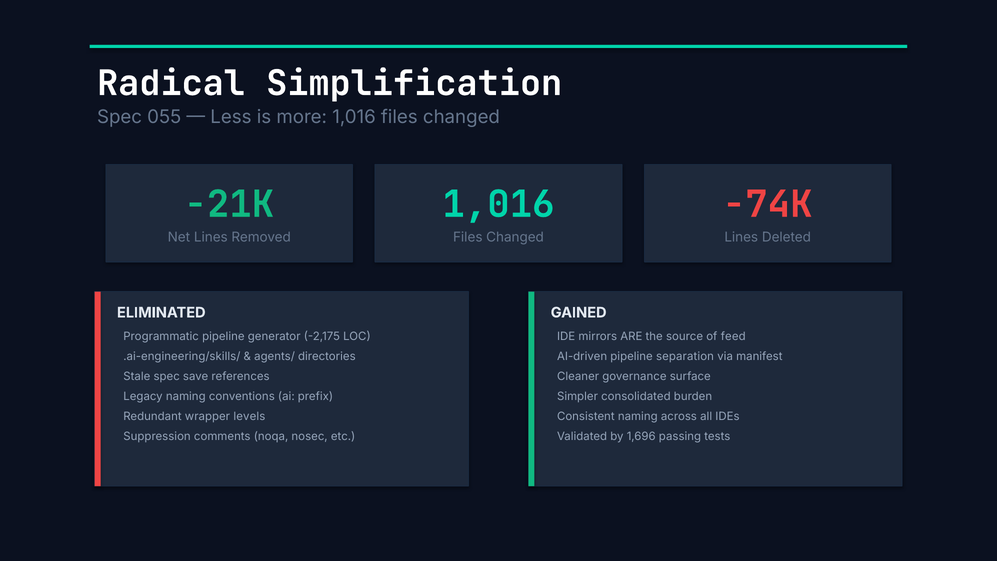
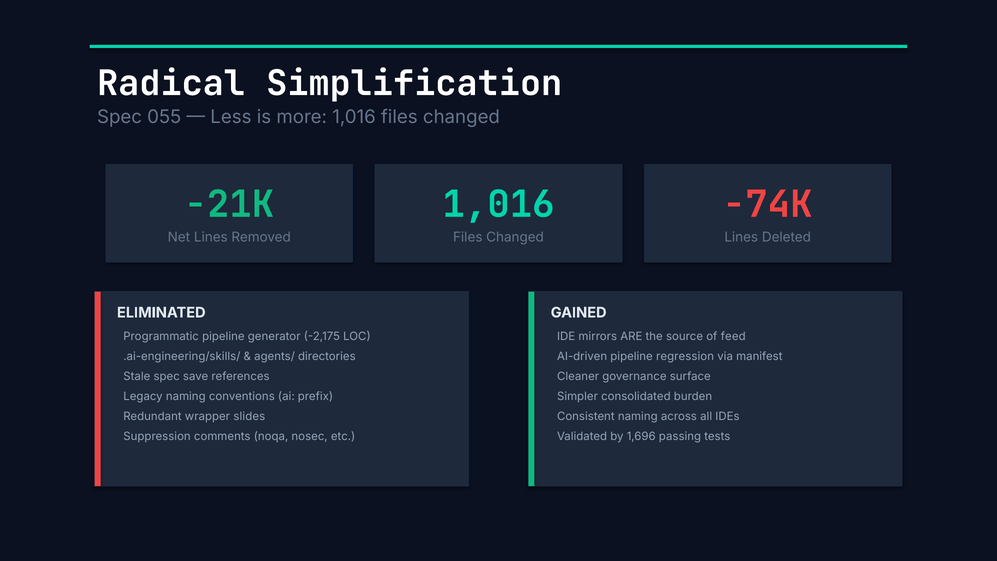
separation: separation -> regression (685, 357)
levels: levels -> slides (249, 416)
